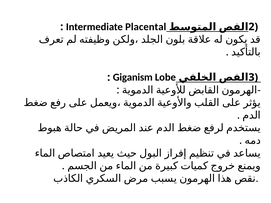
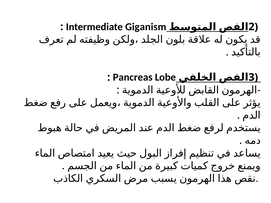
Placental: Placental -> Giganism (146, 27)
Giganism: Giganism -> Pancreas (133, 77)
